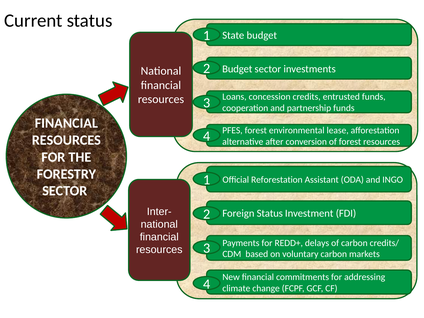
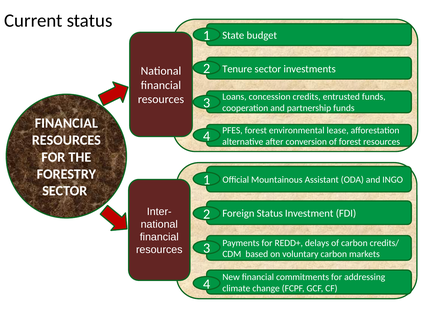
Budget: Budget -> Tenure (237, 69)
Reforestation: Reforestation -> Mountainous (277, 180)
